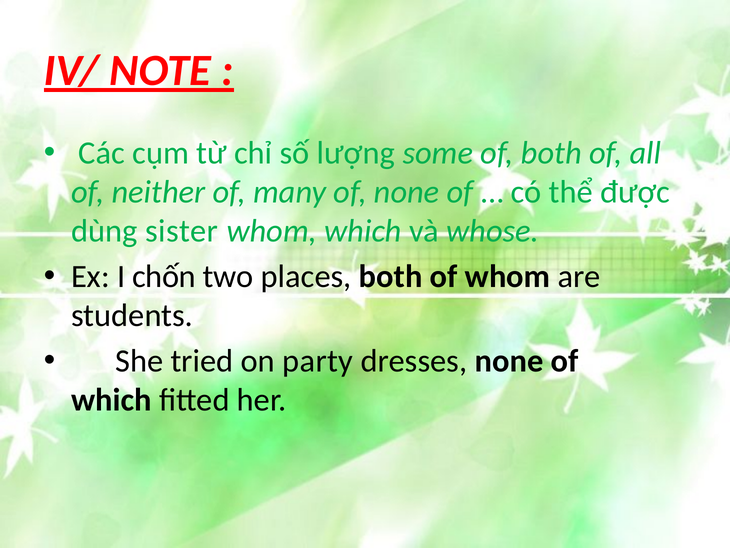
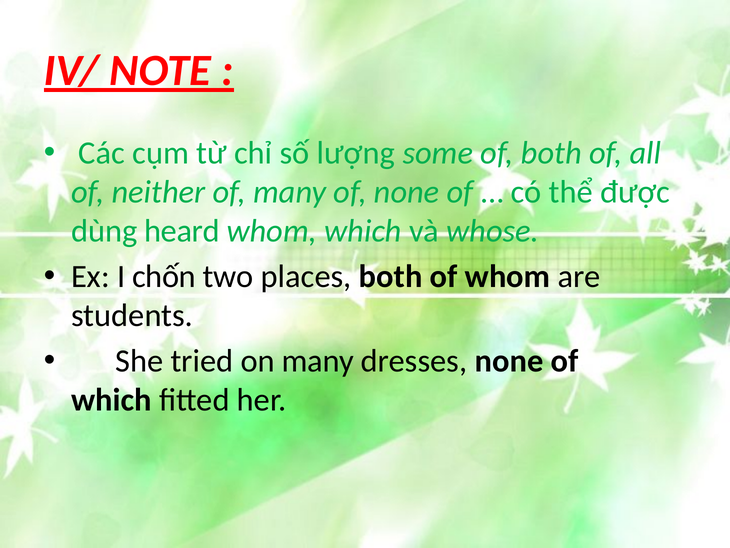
sister: sister -> heard (182, 231)
on party: party -> many (318, 361)
